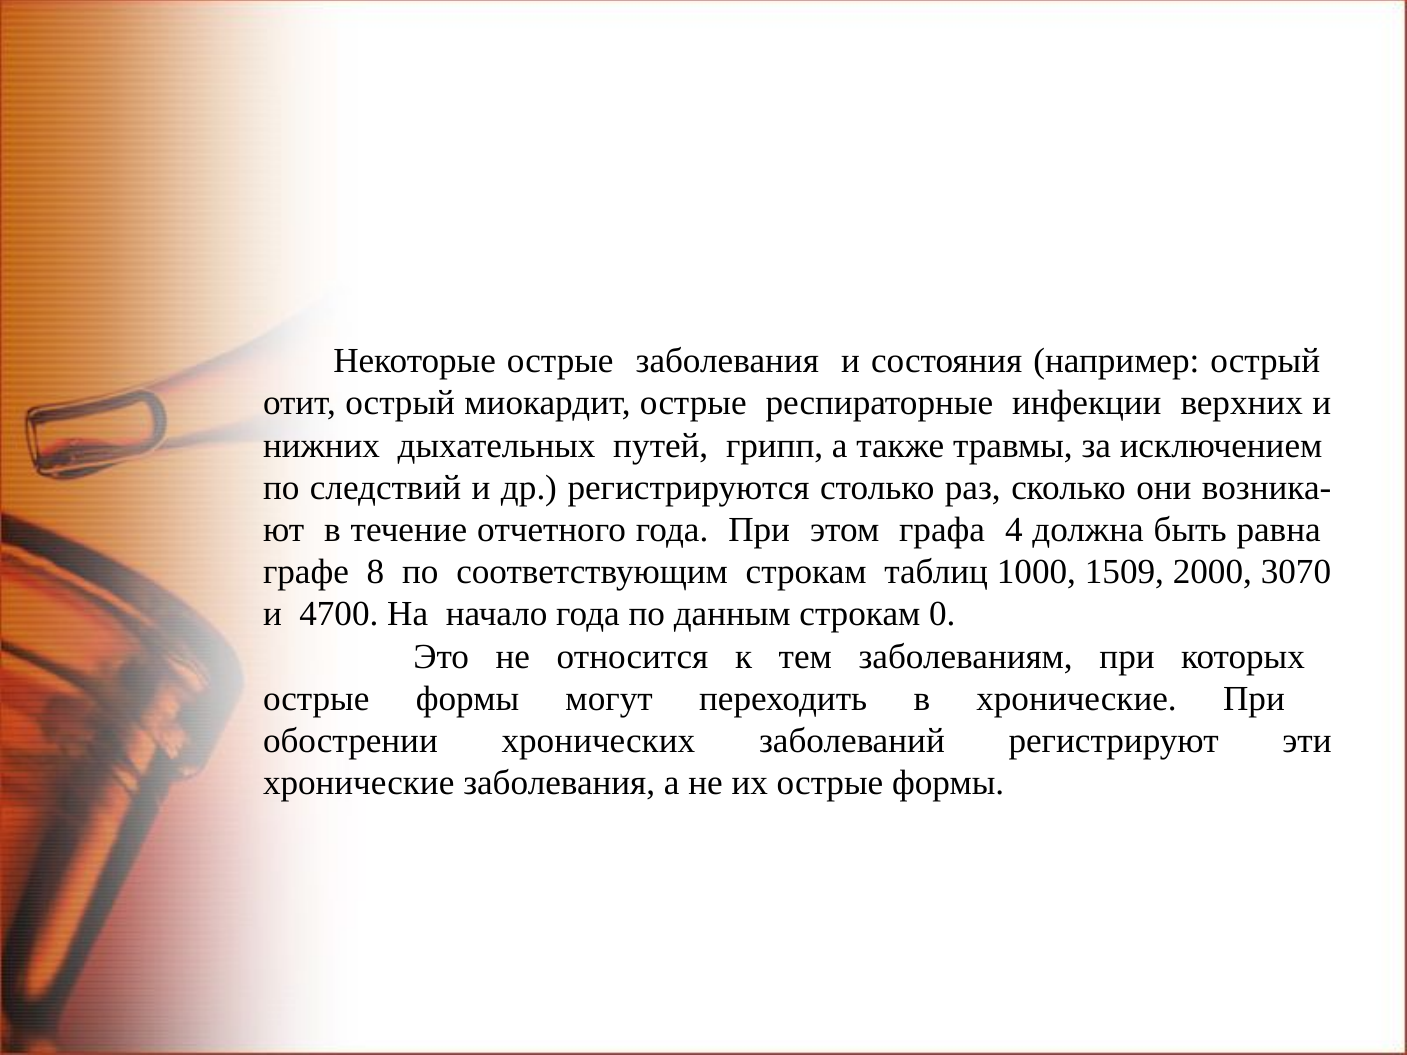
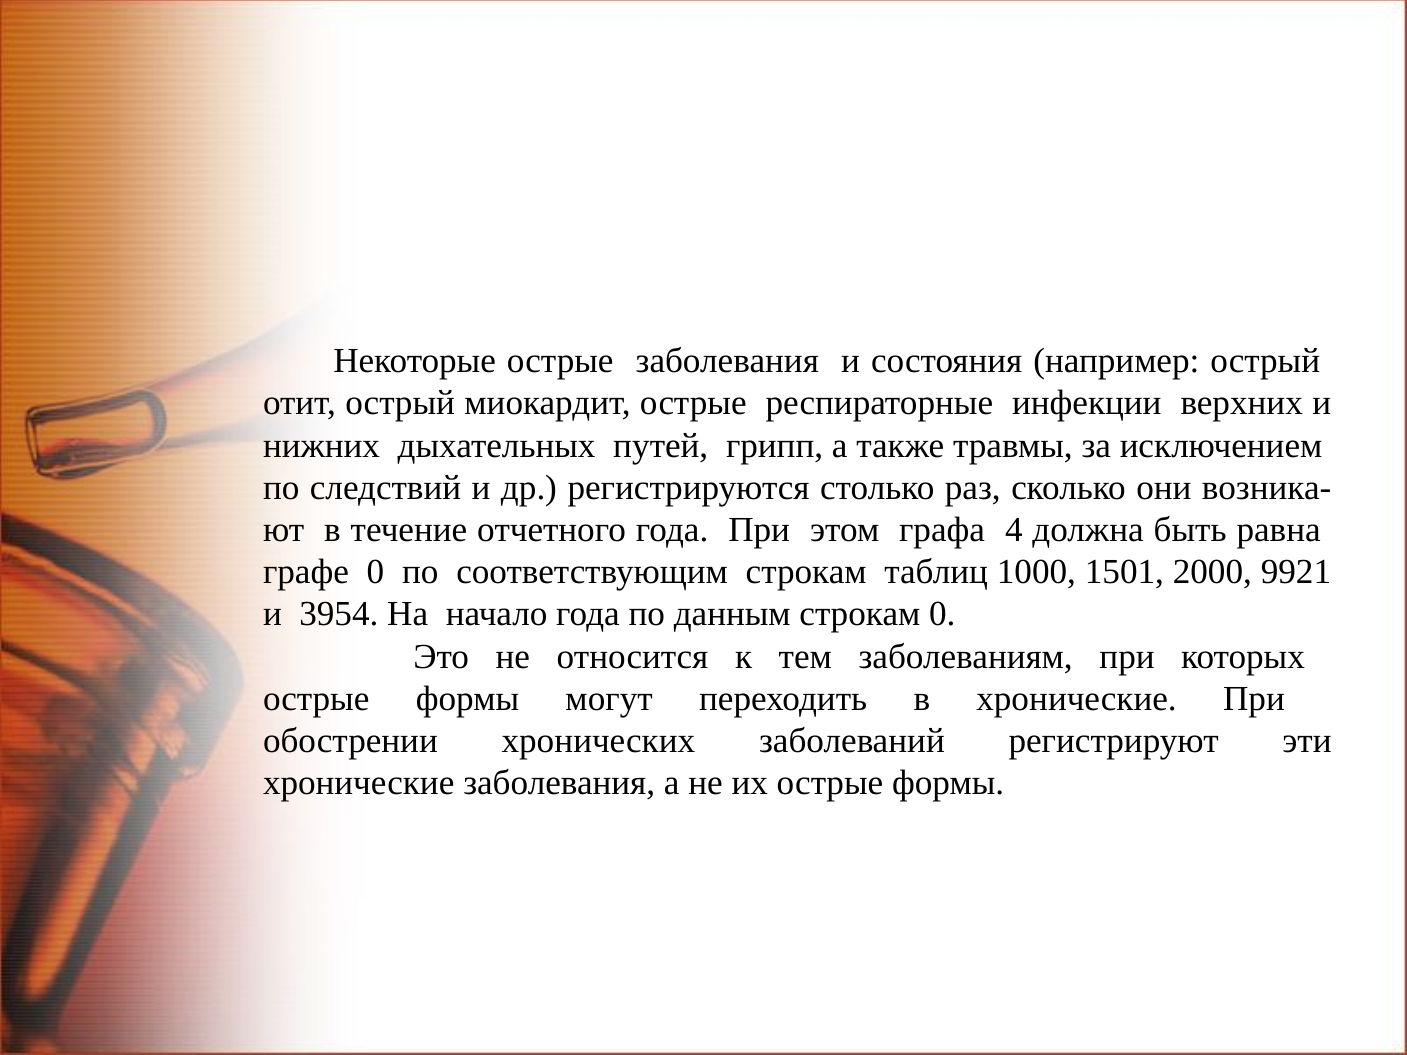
графе 8: 8 -> 0 (375, 572)
1509: 1509 -> 1501 (1124, 572)
3070: 3070 -> 9921 (1296, 572)
4700: 4700 -> 3954 (339, 615)
